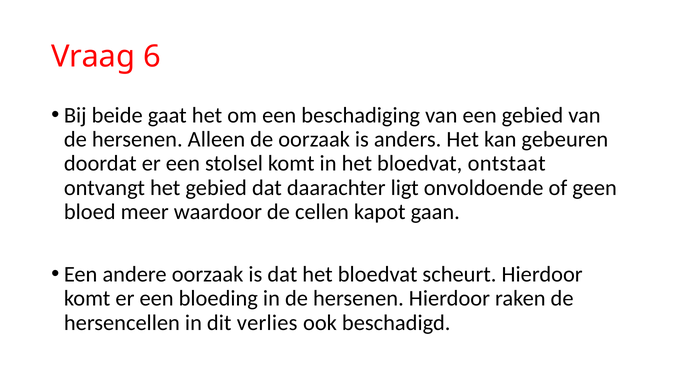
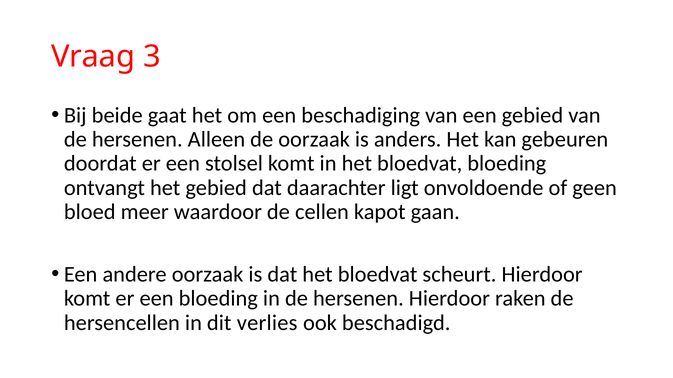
6: 6 -> 3 (152, 57)
bloedvat ontstaat: ontstaat -> bloeding (507, 164)
